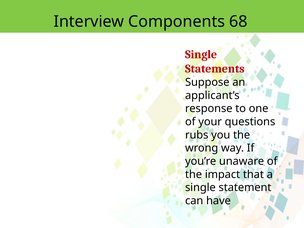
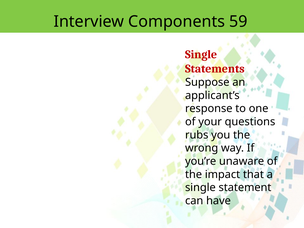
68: 68 -> 59 (238, 22)
